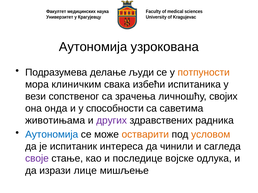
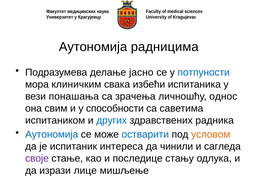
узрокована: узрокована -> радницима (165, 47)
људи: људи -> јасно (141, 73)
потпуности colour: orange -> blue (204, 73)
сопственог: сопственог -> понашања (74, 97)
својих: својих -> однос (223, 97)
онда: онда -> свим (56, 109)
животињама: животињама -> испитаником (55, 121)
других colour: purple -> blue (112, 121)
остварити colour: orange -> blue (145, 135)
војске: војске -> стању (180, 159)
